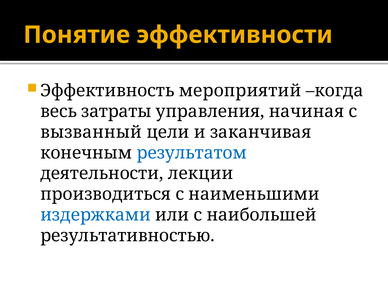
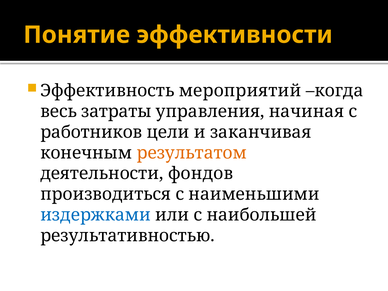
вызванный: вызванный -> работников (91, 132)
результатом colour: blue -> orange (192, 153)
лекции: лекции -> фондов (201, 174)
